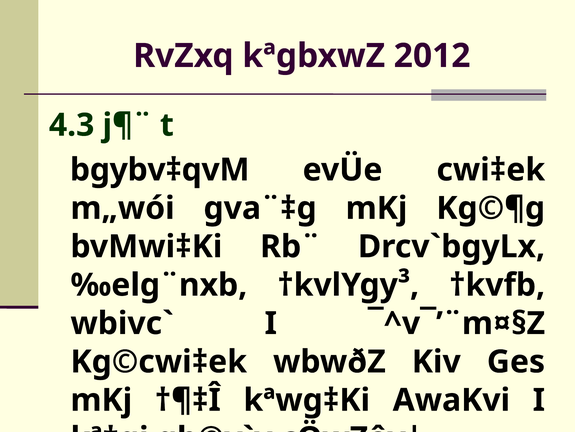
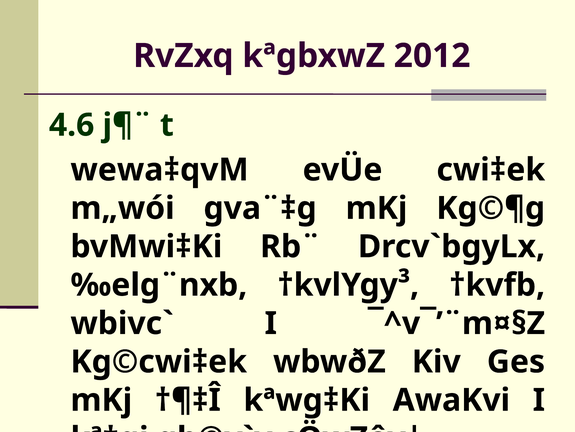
4.3: 4.3 -> 4.6 (72, 125)
bgybv‡qvM: bgybv‡qvM -> wewa‡qvM (160, 170)
